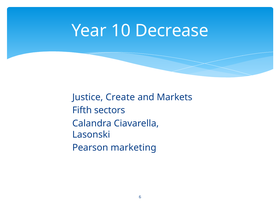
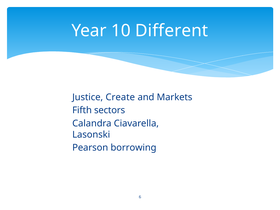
Decrease: Decrease -> Different (172, 31)
marketing: marketing -> borrowing (133, 148)
